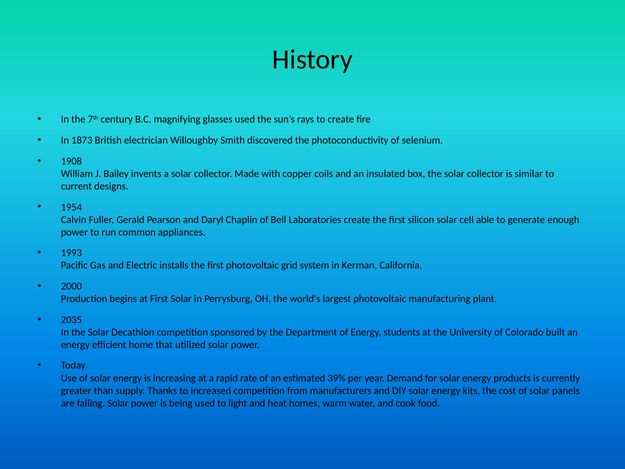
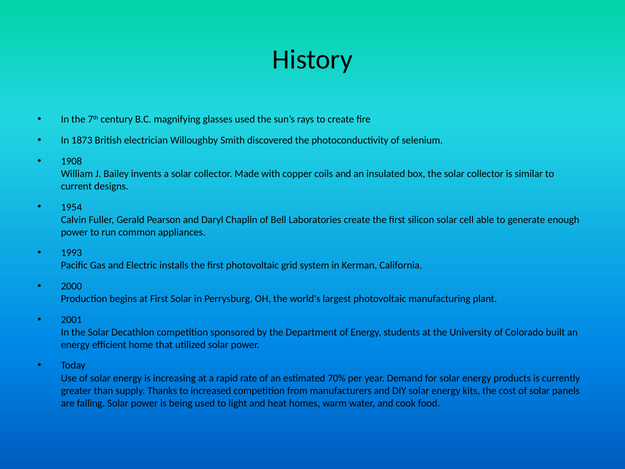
2035: 2035 -> 2001 (71, 320)
39%: 39% -> 70% (337, 378)
